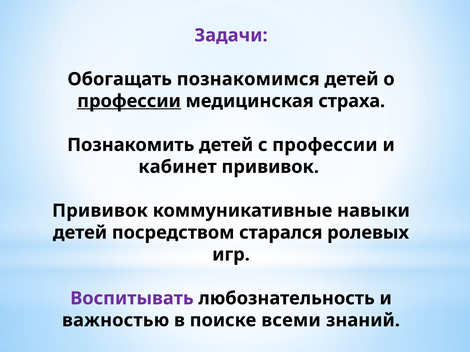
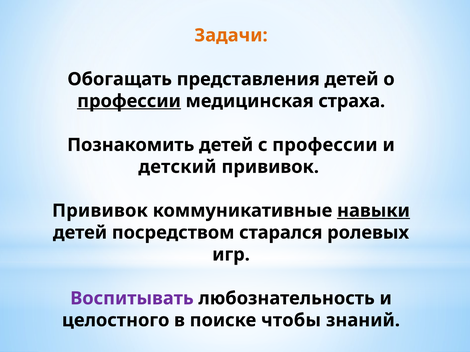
Задачи colour: purple -> orange (231, 35)
познакомимся: познакомимся -> представления (248, 79)
кабинет: кабинет -> детский (177, 167)
навыки underline: none -> present (373, 211)
важностью: важностью -> целостного (116, 321)
всеми: всеми -> чтобы (291, 321)
